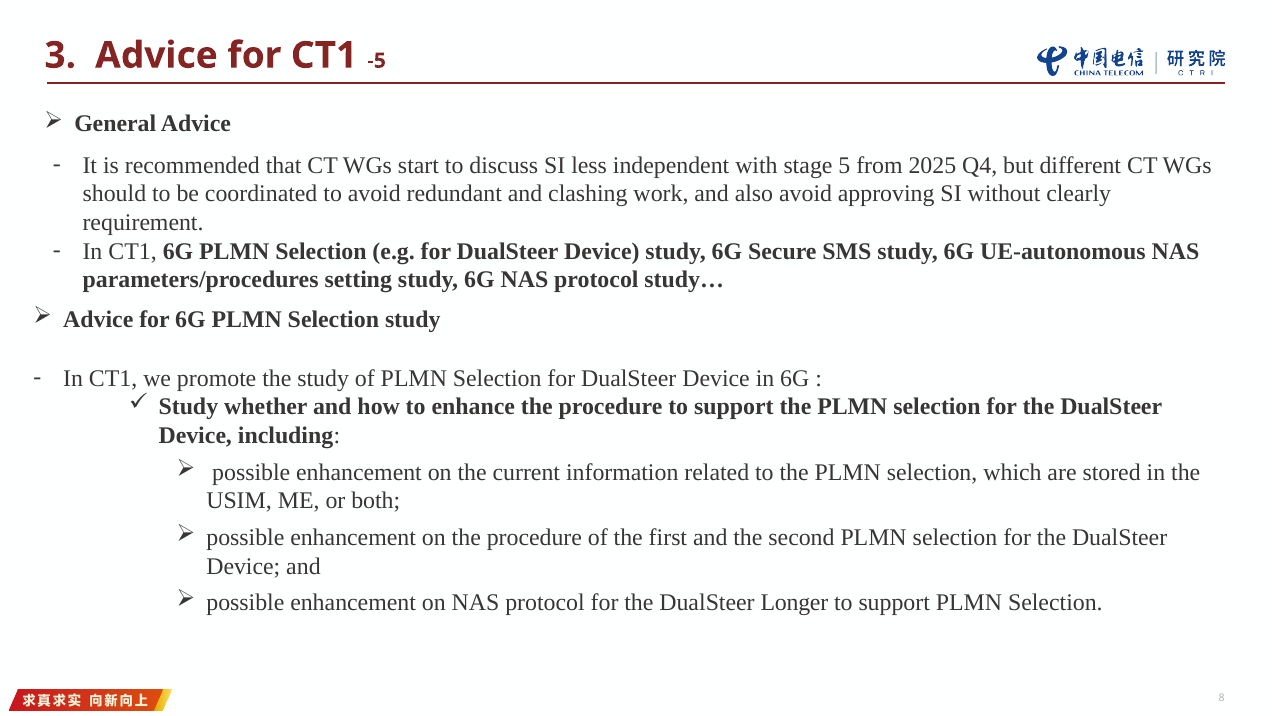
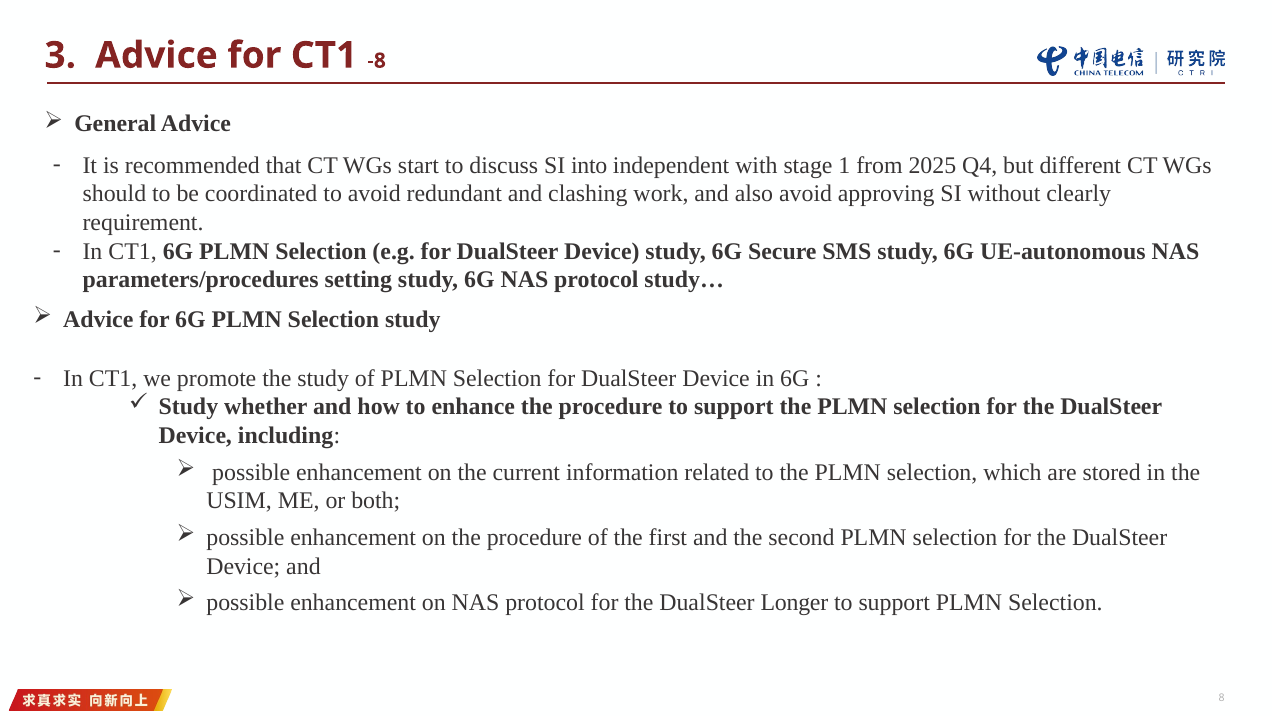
-5: -5 -> -8 (376, 61)
less: less -> into (589, 165)
5: 5 -> 1 (844, 165)
